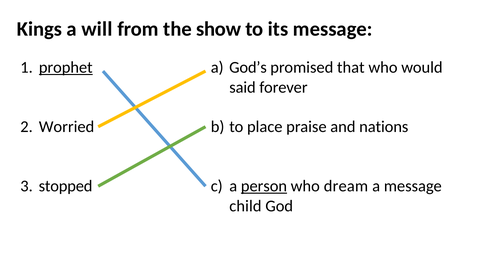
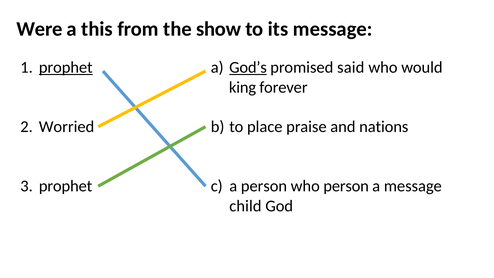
Kings: Kings -> Were (39, 29)
will: will -> this (97, 29)
God’s underline: none -> present (248, 68)
that: that -> said (351, 68)
said: said -> king (243, 87)
stopped: stopped -> prophet (66, 186)
person underline: present -> none (264, 186)
who dream: dream -> person (346, 186)
